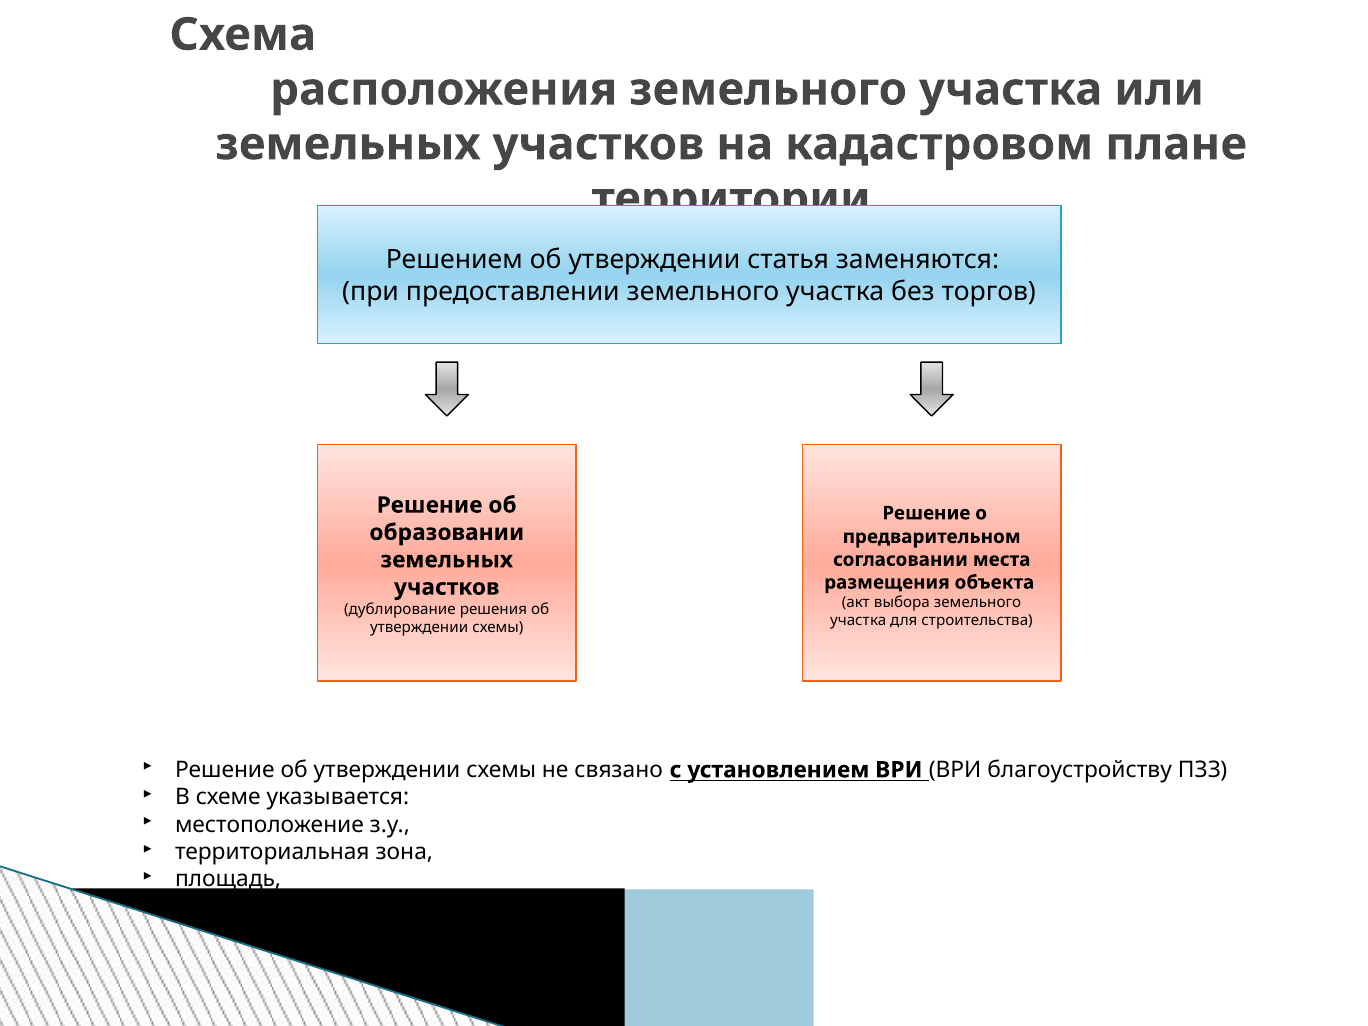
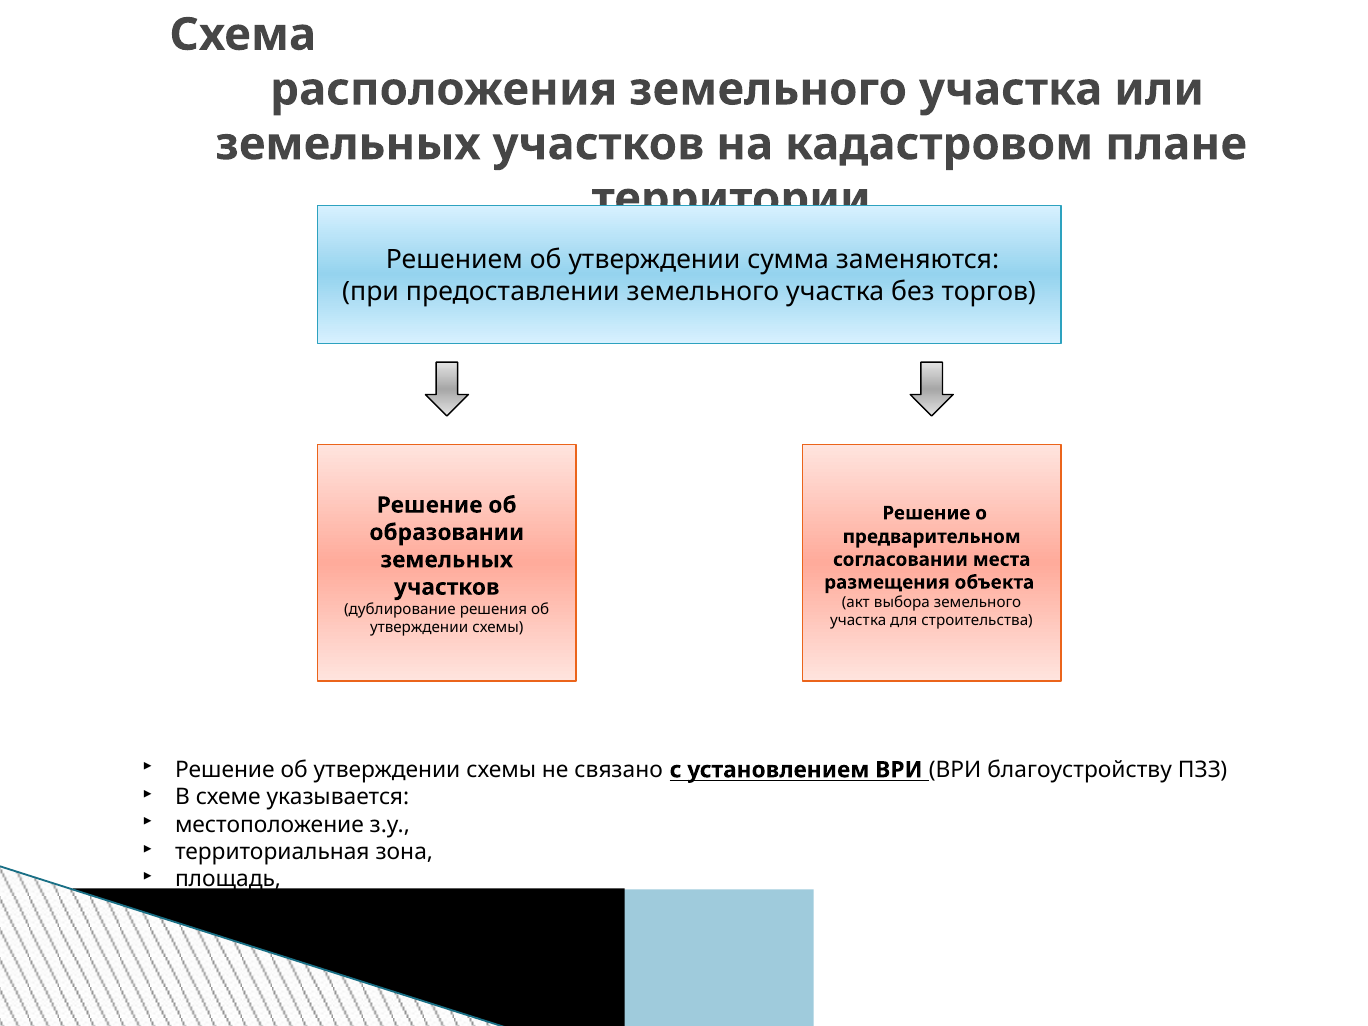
статья: статья -> сумма (788, 260)
